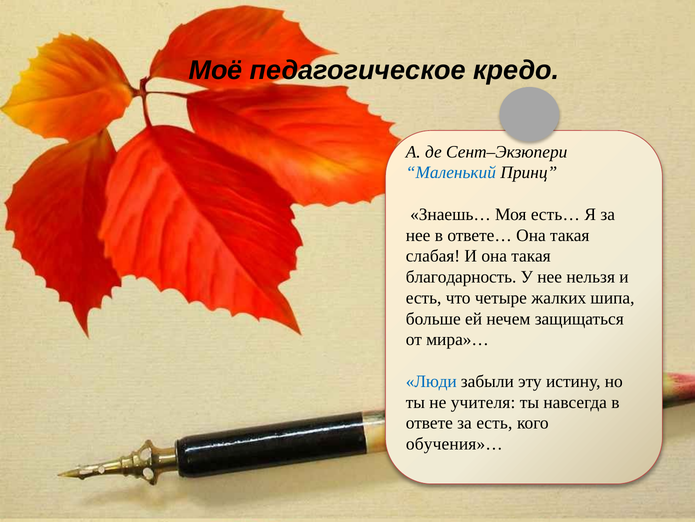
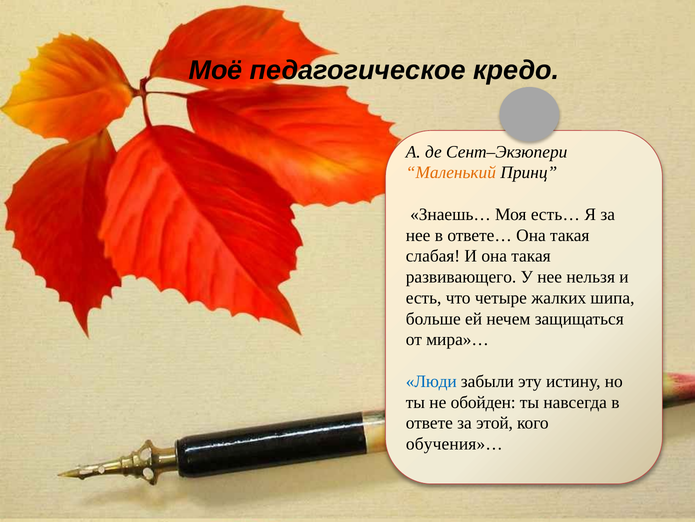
Маленький colour: blue -> orange (451, 172)
благодарность: благодарность -> развивающего (461, 277)
учителя: учителя -> обойден (483, 402)
за есть: есть -> этой (495, 423)
